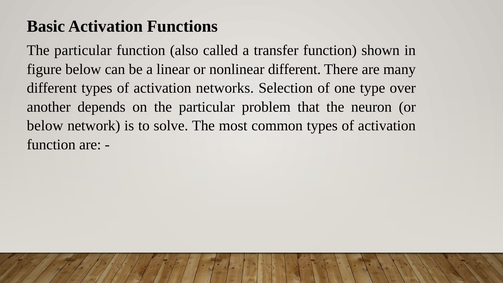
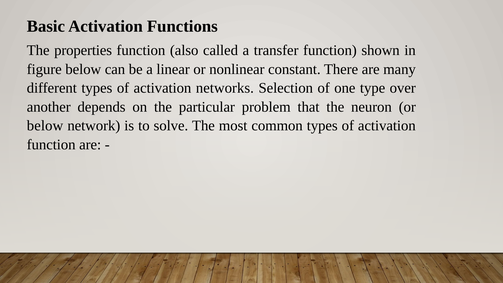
particular: particular -> properties (83, 50)
nonlinear different: different -> constant (294, 69)
